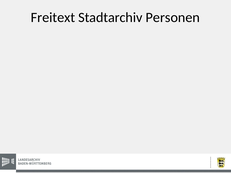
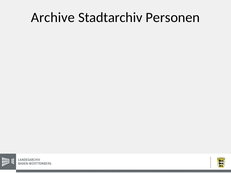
Freitext: Freitext -> Archive (53, 18)
